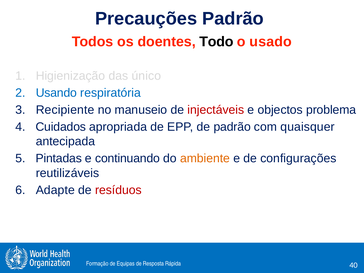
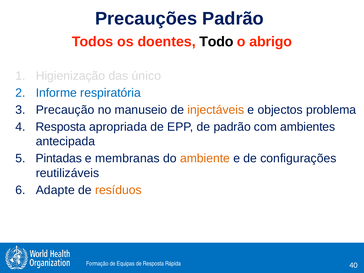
usado: usado -> abrigo (271, 42)
Usando: Usando -> Informe (56, 93)
Recipiente: Recipiente -> Precaução (65, 110)
injectáveis colour: red -> orange (216, 110)
Cuidados: Cuidados -> Resposta (61, 127)
quaisquer: quaisquer -> ambientes (308, 127)
continuando: continuando -> membranas (127, 158)
resíduos colour: red -> orange (118, 190)
